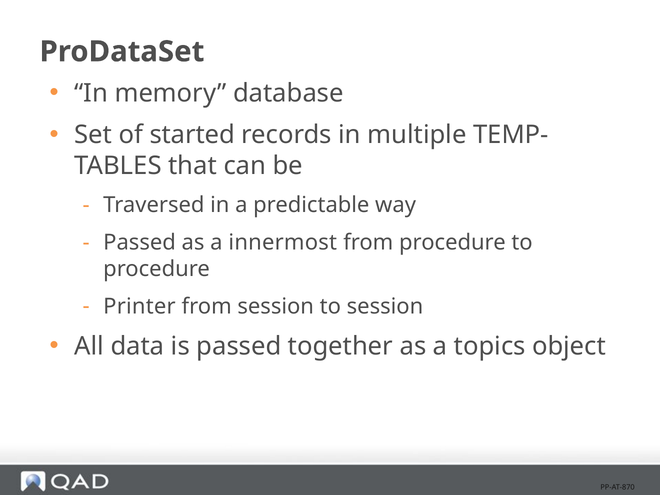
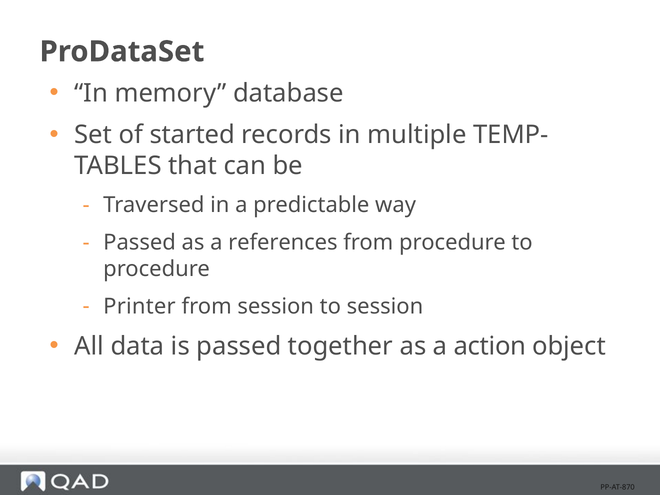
innermost: innermost -> references (283, 243)
topics: topics -> action (490, 346)
